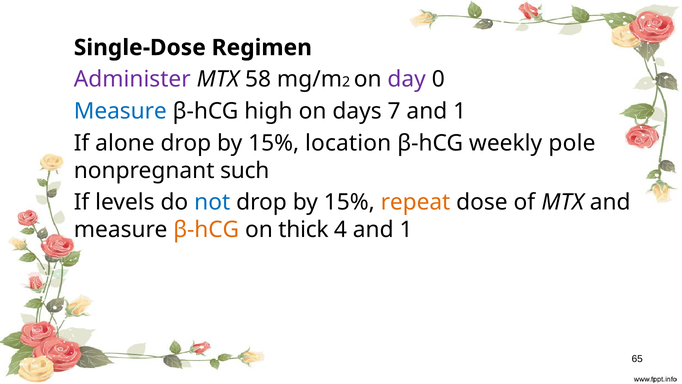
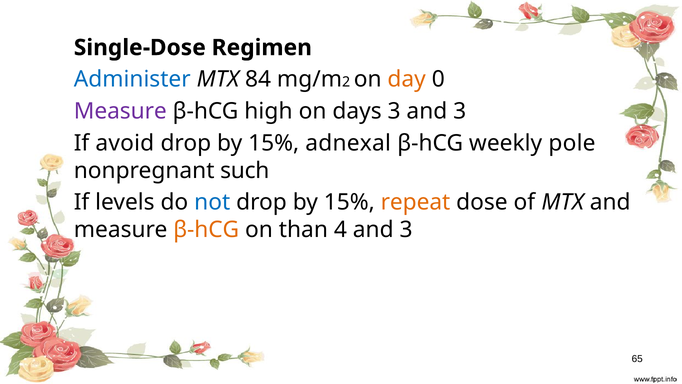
Administer colour: purple -> blue (132, 79)
58: 58 -> 84 (258, 79)
day colour: purple -> orange (407, 79)
Measure colour: blue -> purple (120, 111)
days 7: 7 -> 3 (394, 111)
1: 1 -> 3 (460, 111)
alone: alone -> avoid (125, 143)
location: location -> adnexal (348, 143)
thick: thick -> than (303, 229)
4 and 1: 1 -> 3 (406, 229)
